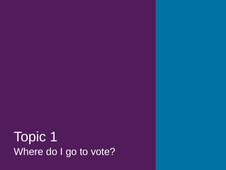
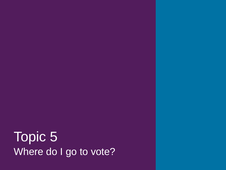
1: 1 -> 5 (54, 136)
